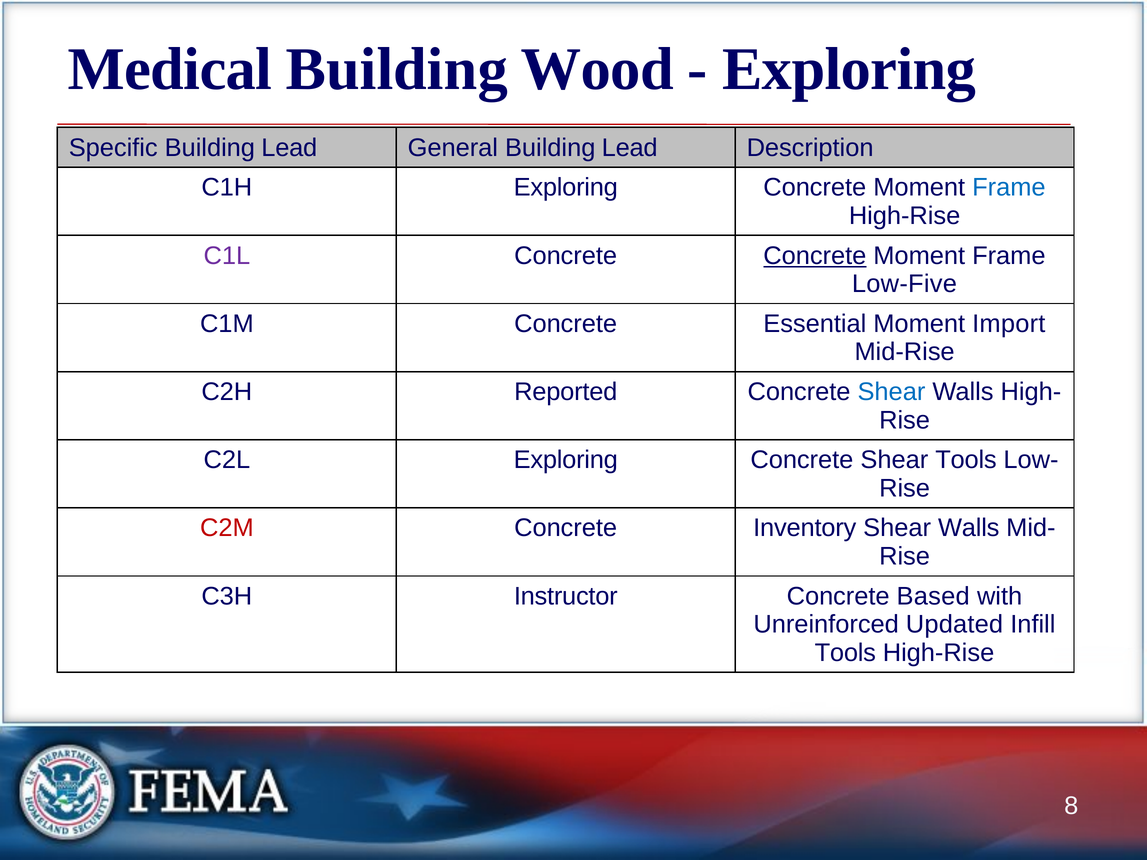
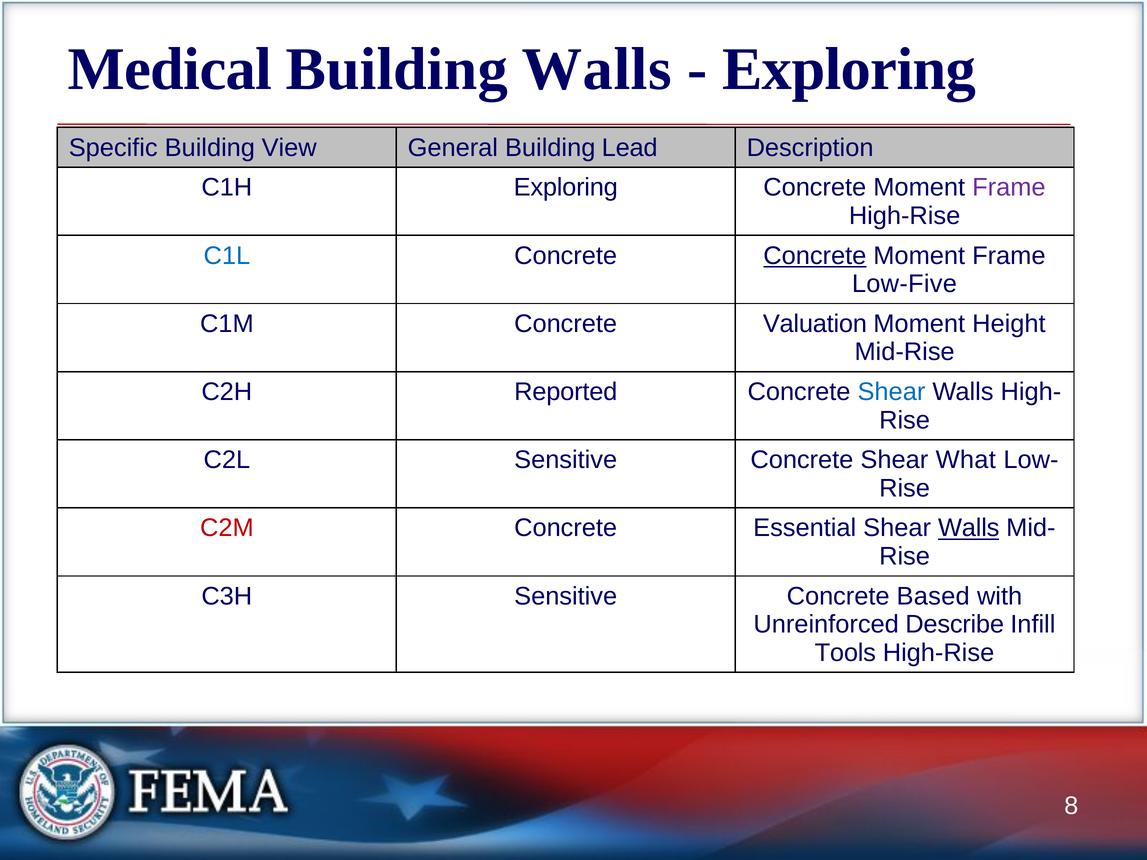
Building Wood: Wood -> Walls (597, 69)
Specific Building Lead: Lead -> View (289, 148)
Frame colour: blue -> purple (1009, 188)
C1L colour: purple -> blue (227, 256)
Essential: Essential -> Valuation (815, 324)
Import: Import -> Height (1009, 324)
C2L Exploring: Exploring -> Sensitive (566, 460)
Shear Tools: Tools -> What (966, 460)
Inventory: Inventory -> Essential (805, 528)
Walls underline: none -> present (969, 528)
C3H Instructor: Instructor -> Sensitive (566, 596)
Updated: Updated -> Describe (955, 625)
